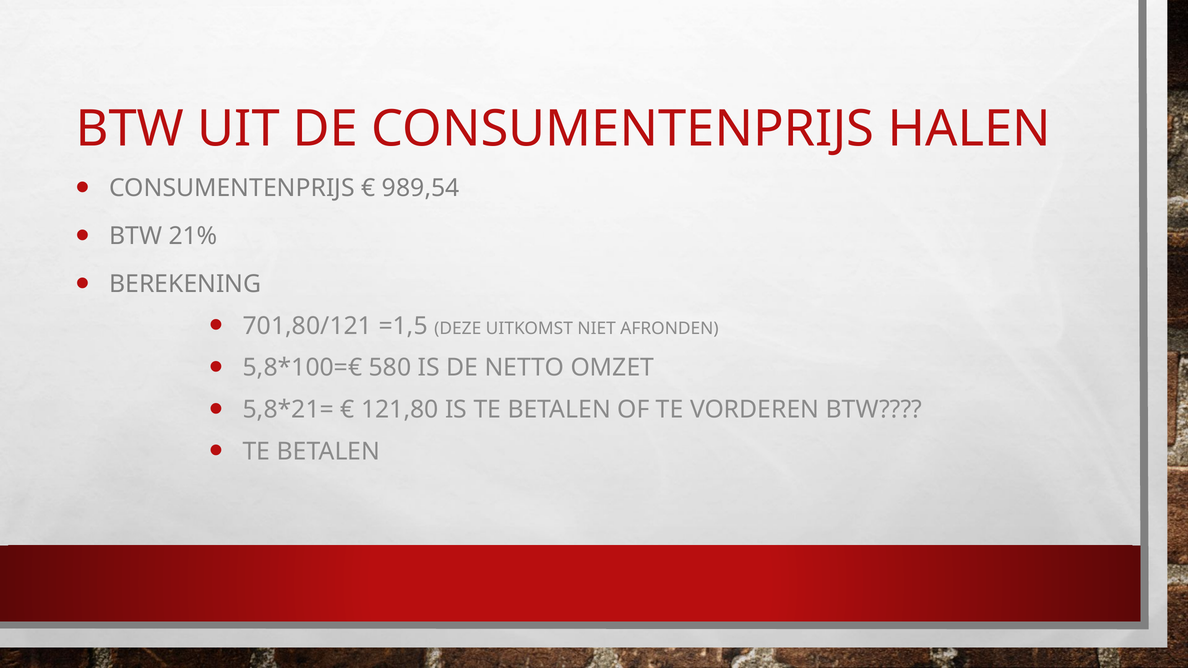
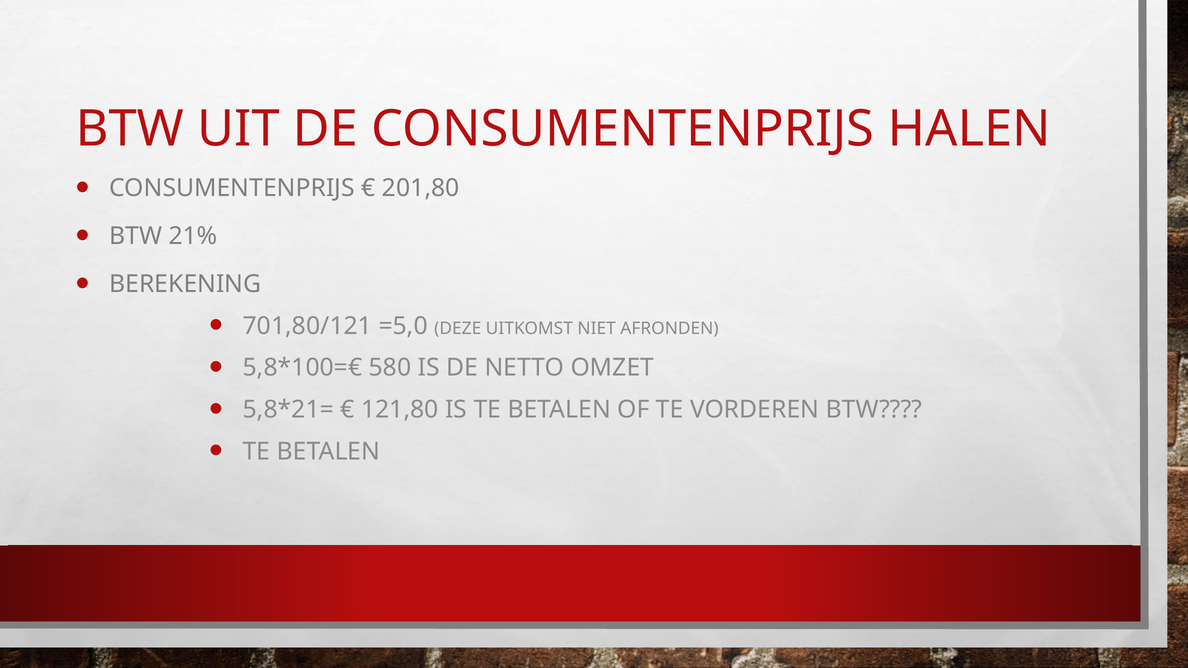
989,54: 989,54 -> 201,80 (421, 188)
=1,5: =1,5 -> =5,0 (403, 326)
